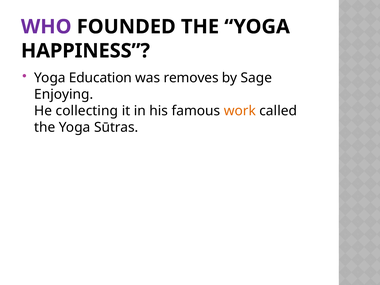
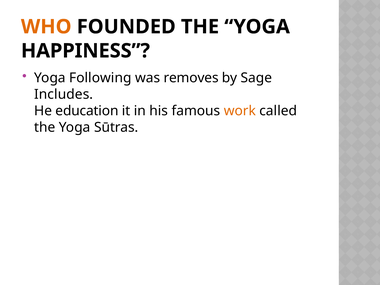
WHO colour: purple -> orange (46, 27)
Education: Education -> Following (100, 78)
Enjoying: Enjoying -> Includes (64, 94)
collecting: collecting -> education (87, 111)
